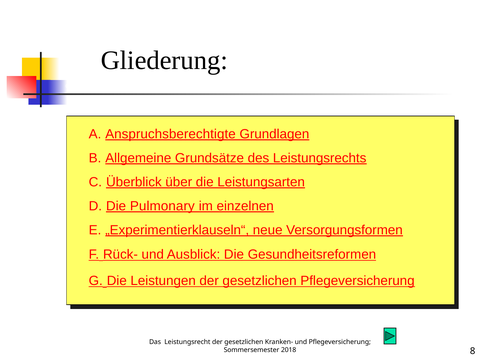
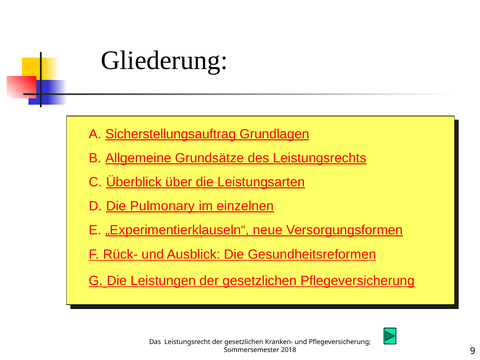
Anspruchsberechtigte: Anspruchsberechtigte -> Sicherstellungsauftrag (171, 134)
8: 8 -> 9 (473, 351)
